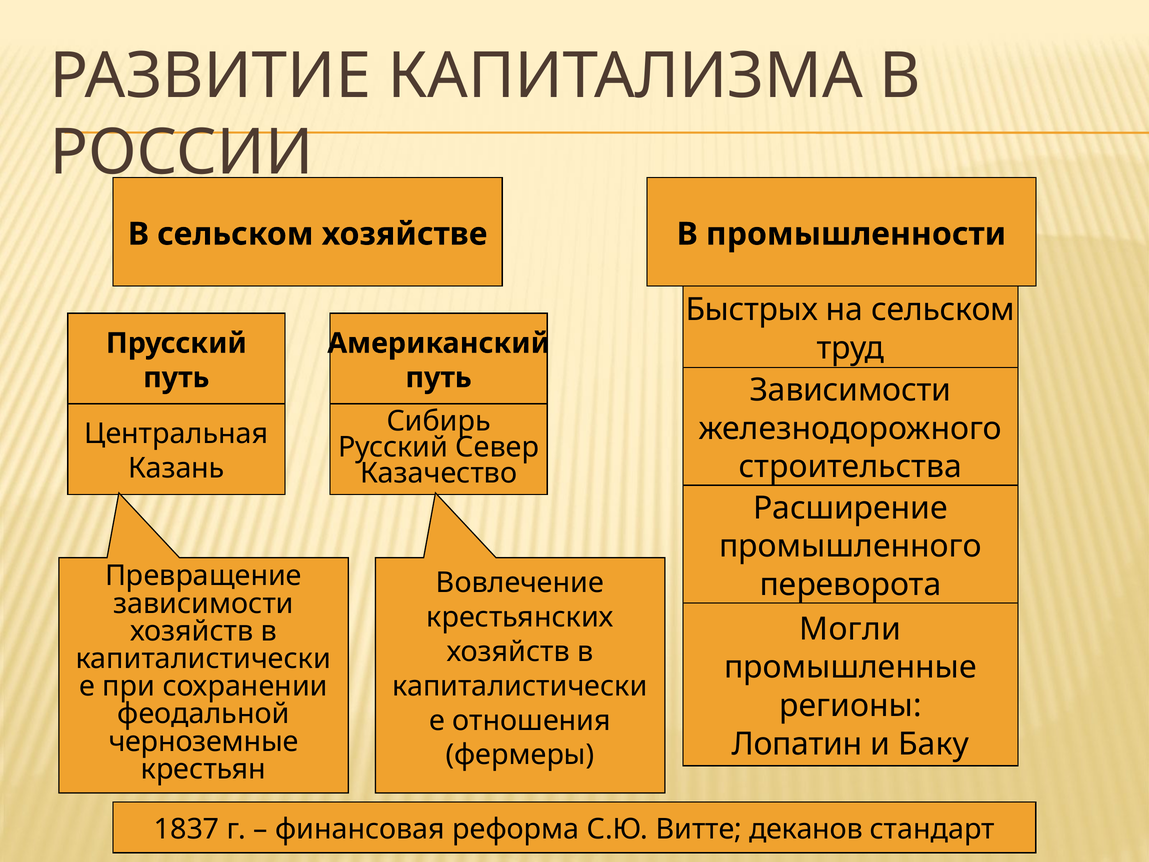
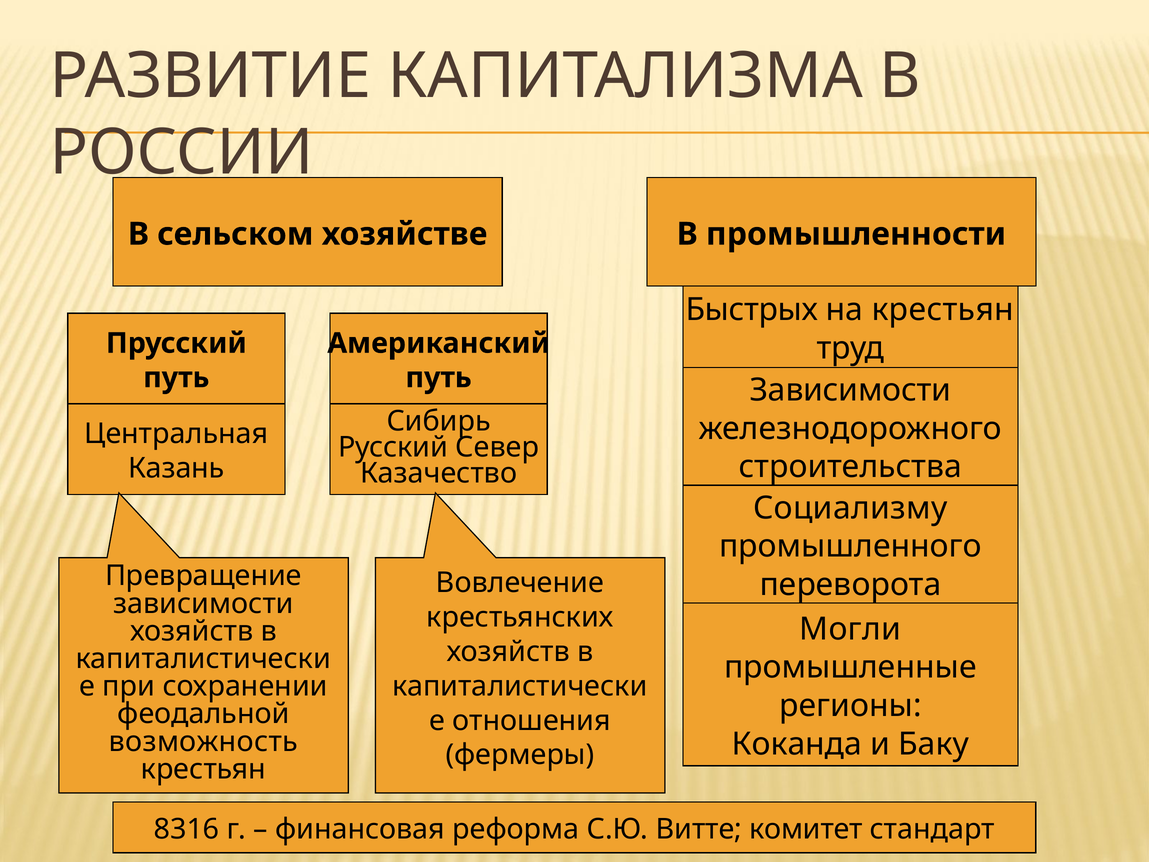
на сельском: сельском -> крестьян (943, 310)
Расширение: Расширение -> Социализму (850, 508)
черноземные: черноземные -> возможность (203, 741)
Лопатин: Лопатин -> Коканда (797, 744)
1837: 1837 -> 8316 (187, 829)
деканов: деканов -> комитет (806, 829)
